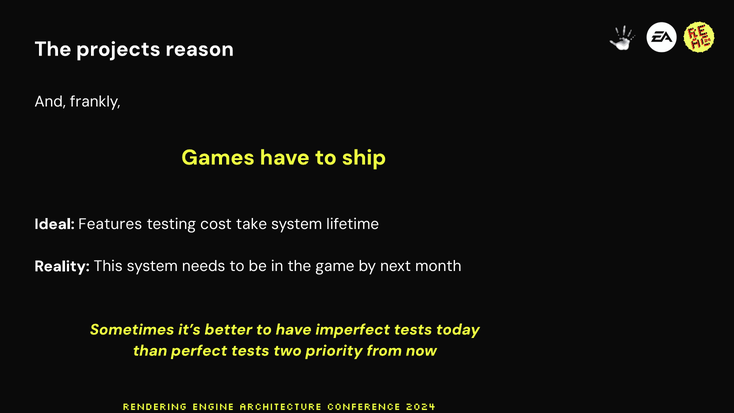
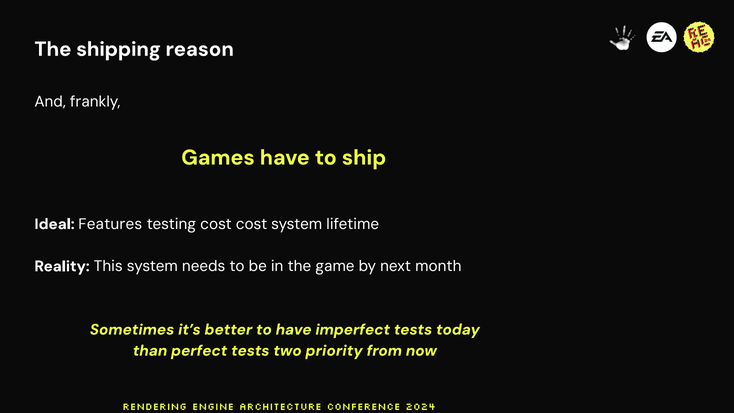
projects: projects -> shipping (119, 49)
cost take: take -> cost (252, 224)
